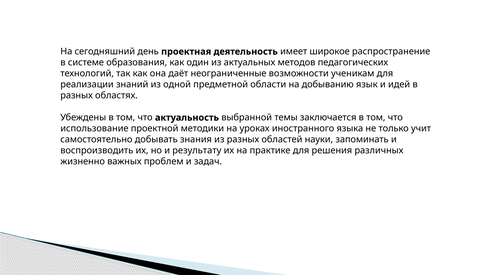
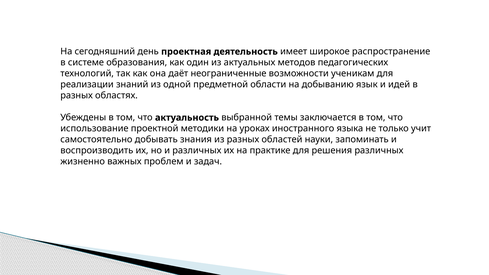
и результату: результату -> различных (197, 151)
